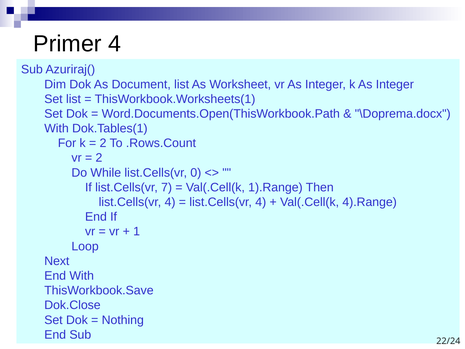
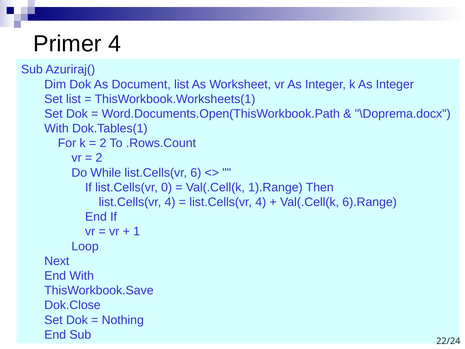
0: 0 -> 6 (196, 173)
7: 7 -> 0 (167, 187)
4).Range: 4).Range -> 6).Range (370, 202)
